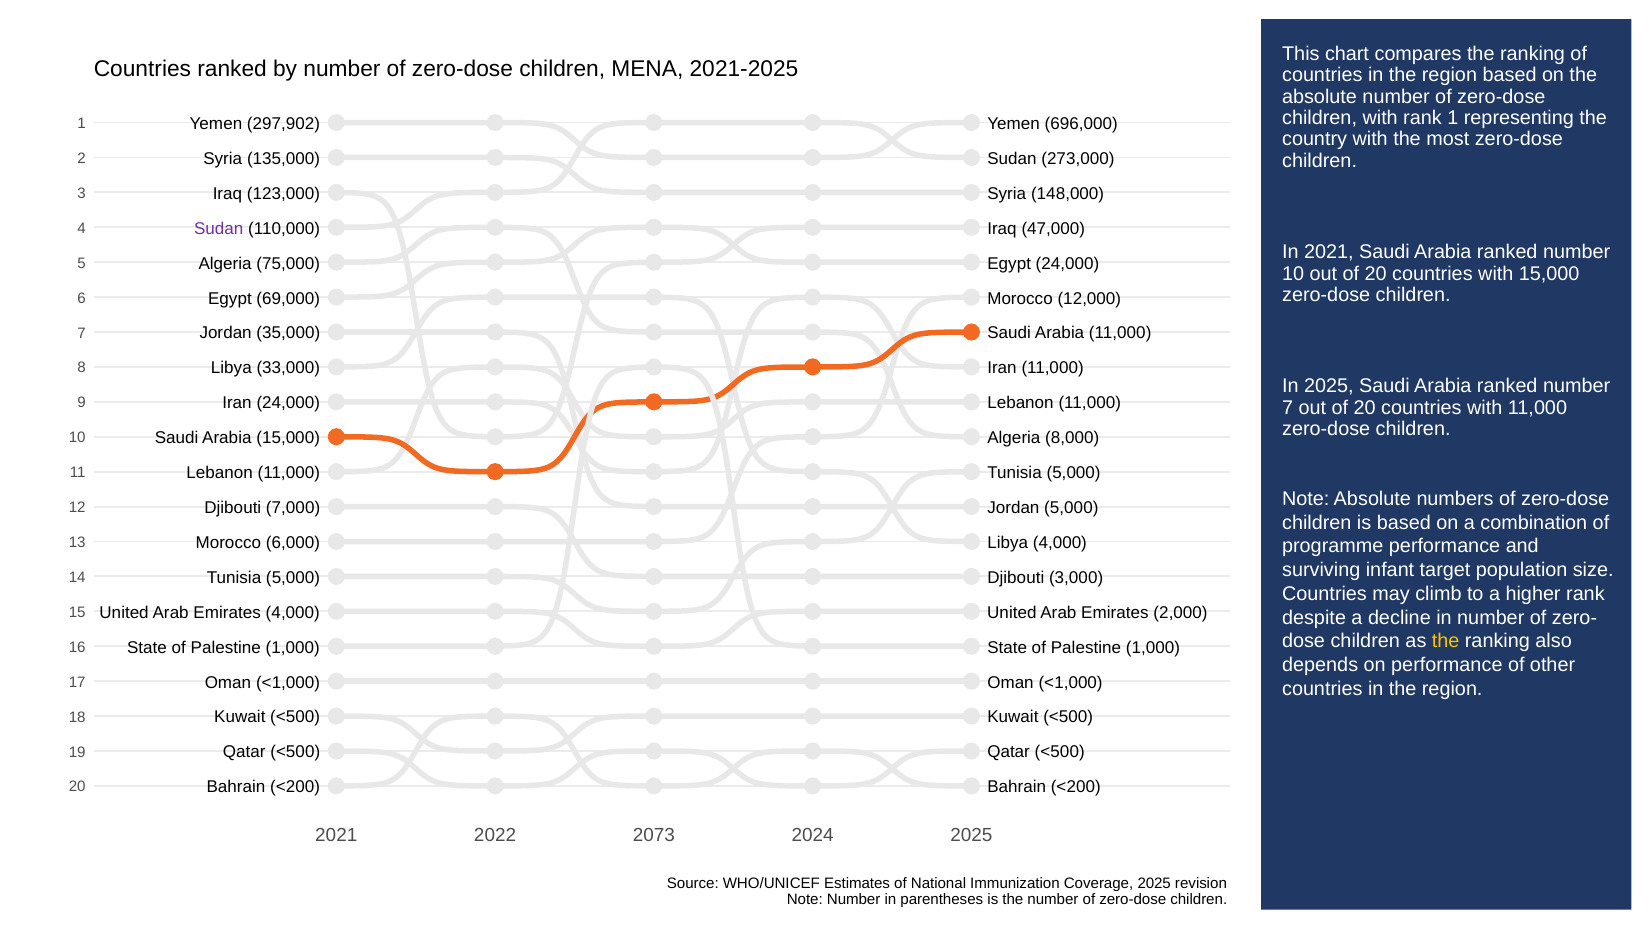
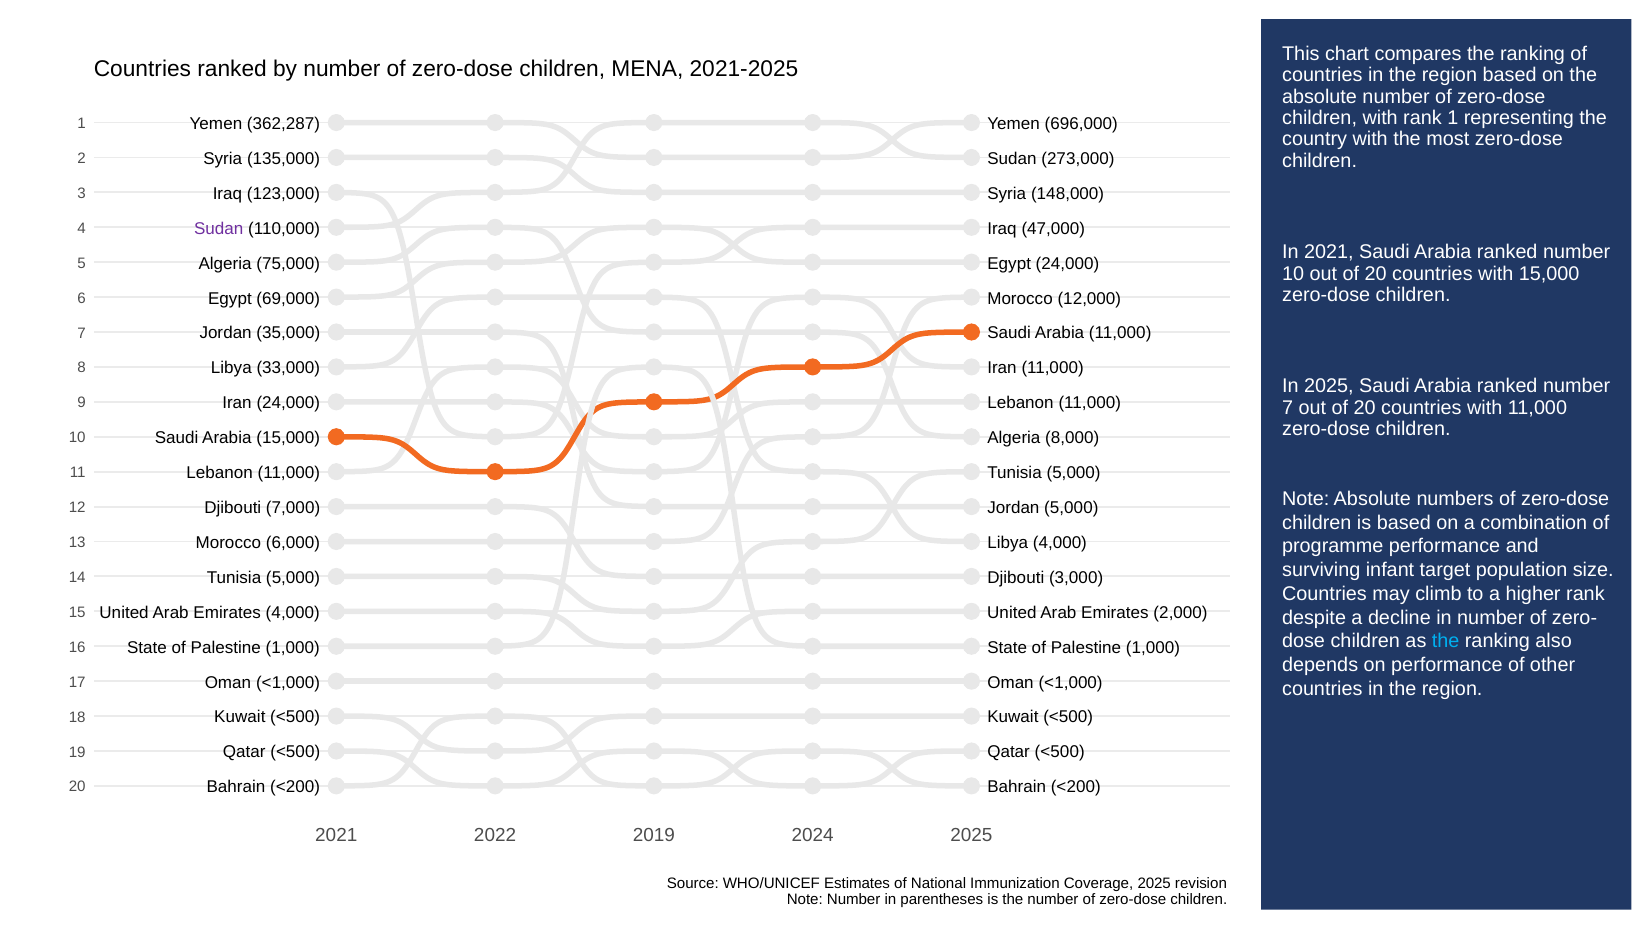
297,902: 297,902 -> 362,287 (284, 124)
the colour: yellow -> light blue (1446, 641)
2073: 2073 -> 2019 (654, 836)
